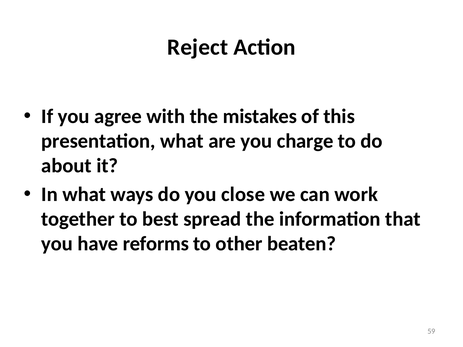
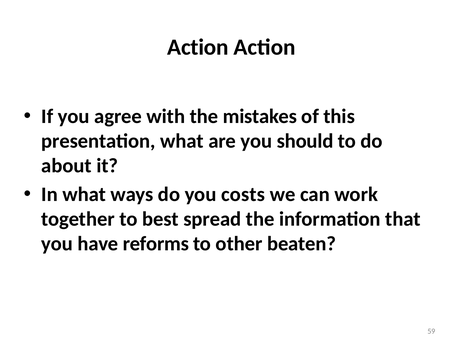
Reject: Reject -> Action (198, 47)
charge: charge -> should (305, 141)
close: close -> costs (243, 195)
